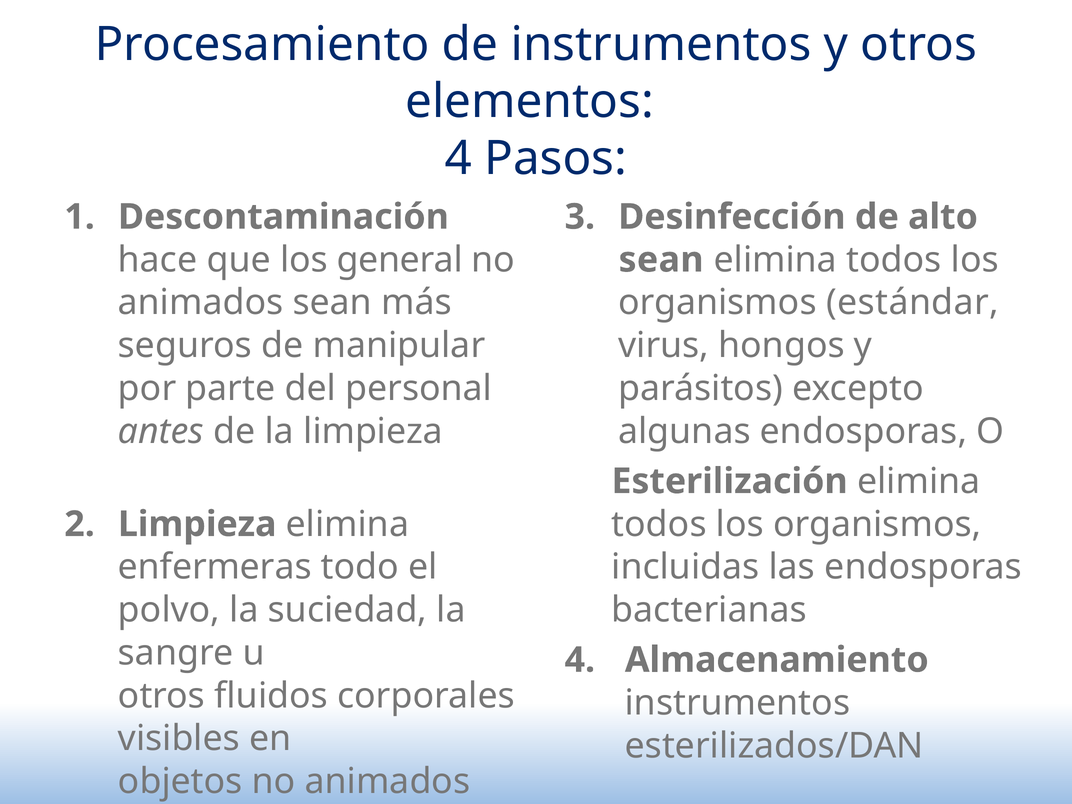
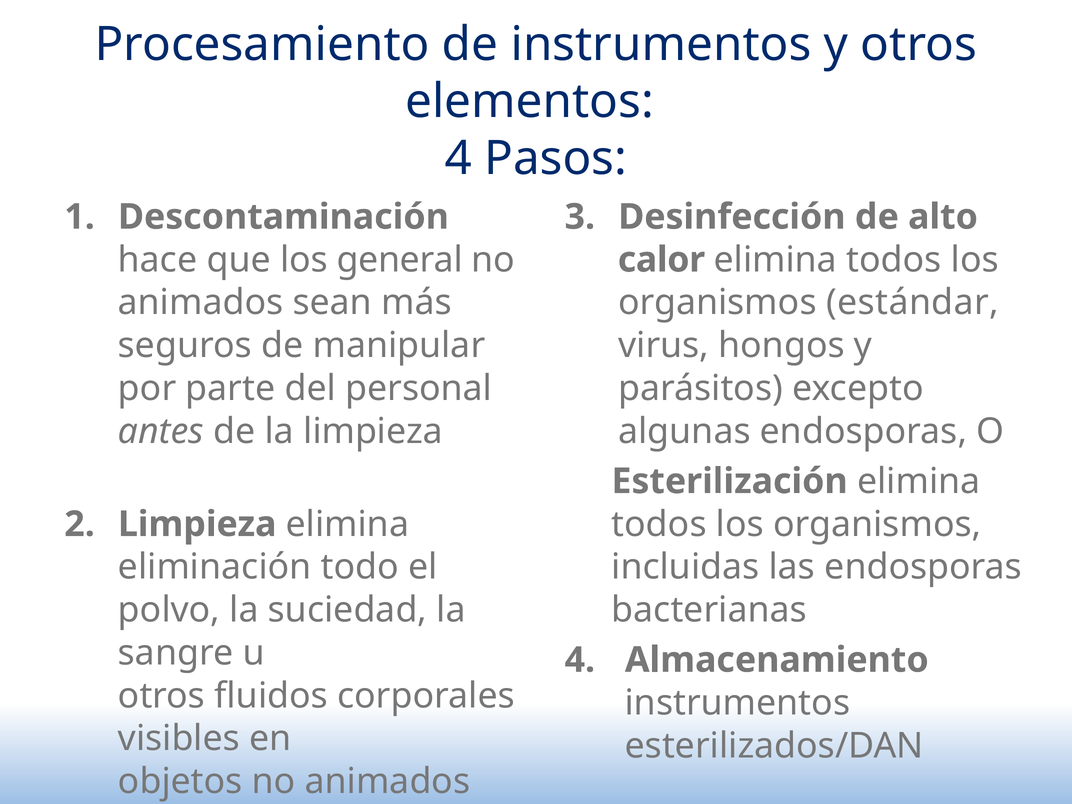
sean: sean -> calor (661, 260)
enfermeras: enfermeras -> eliminación (215, 567)
